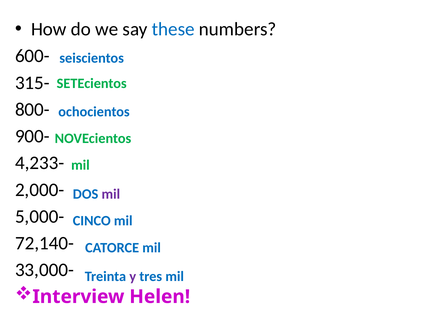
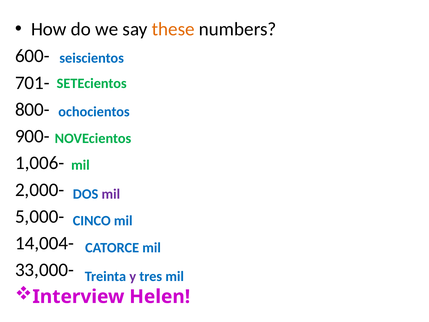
these colour: blue -> orange (173, 29)
315-: 315- -> 701- (32, 83)
4,233-: 4,233- -> 1,006- (40, 163)
72,140-: 72,140- -> 14,004- (44, 243)
